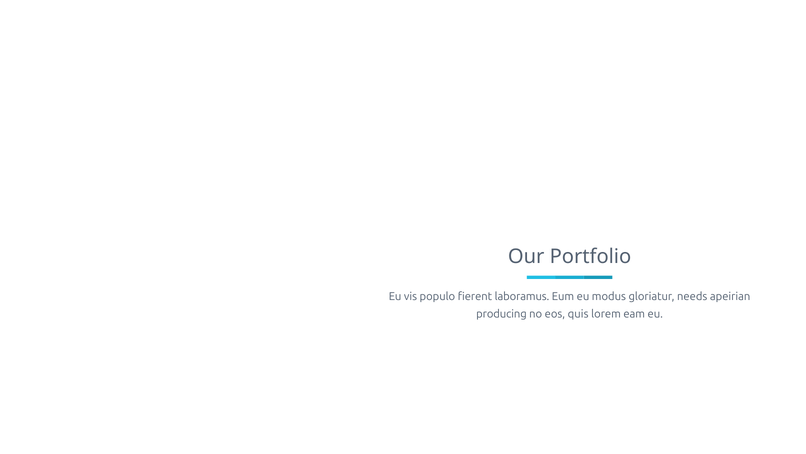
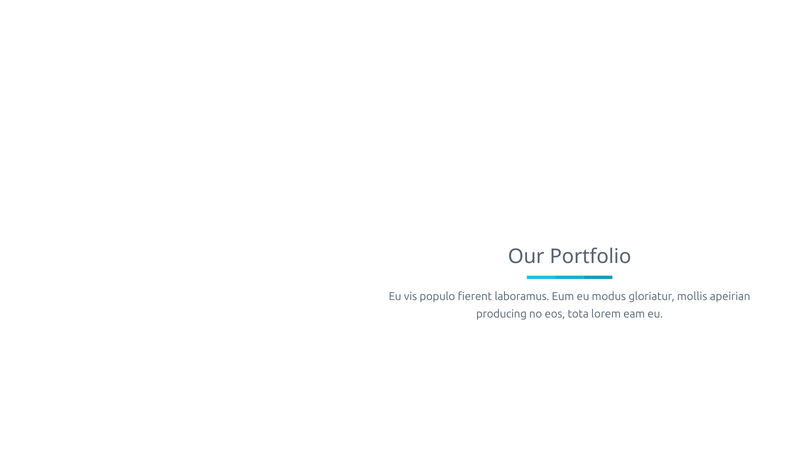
needs: needs -> mollis (692, 296)
quis: quis -> tota (578, 314)
